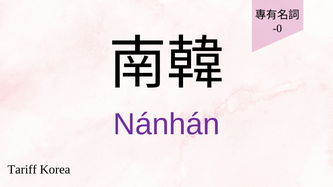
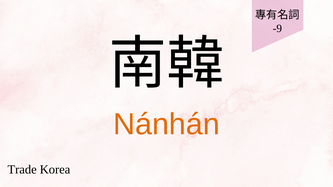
-0: -0 -> -9 (277, 28)
Nánhán colour: purple -> orange (166, 124)
Tariff: Tariff -> Trade (22, 170)
